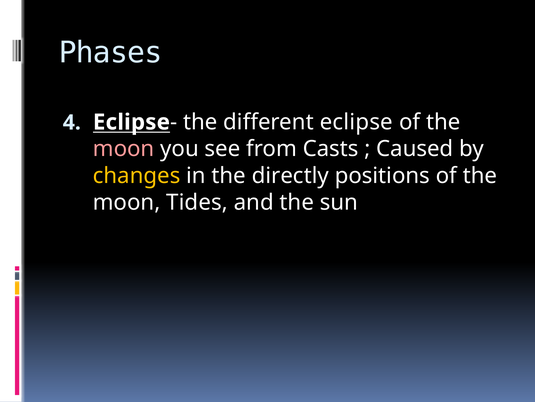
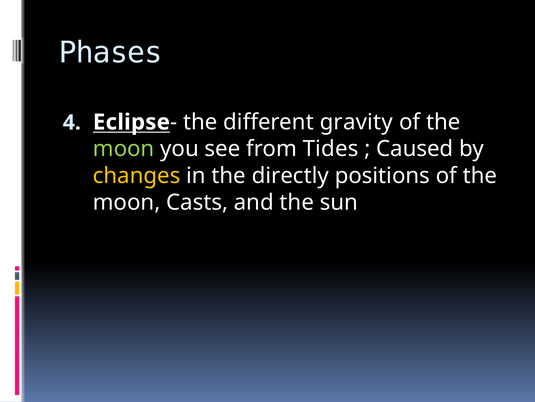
different eclipse: eclipse -> gravity (356, 122)
moon colour: pink -> light green (124, 149)
Casts: Casts -> Tides (331, 149)
Tides: Tides -> Casts (197, 202)
